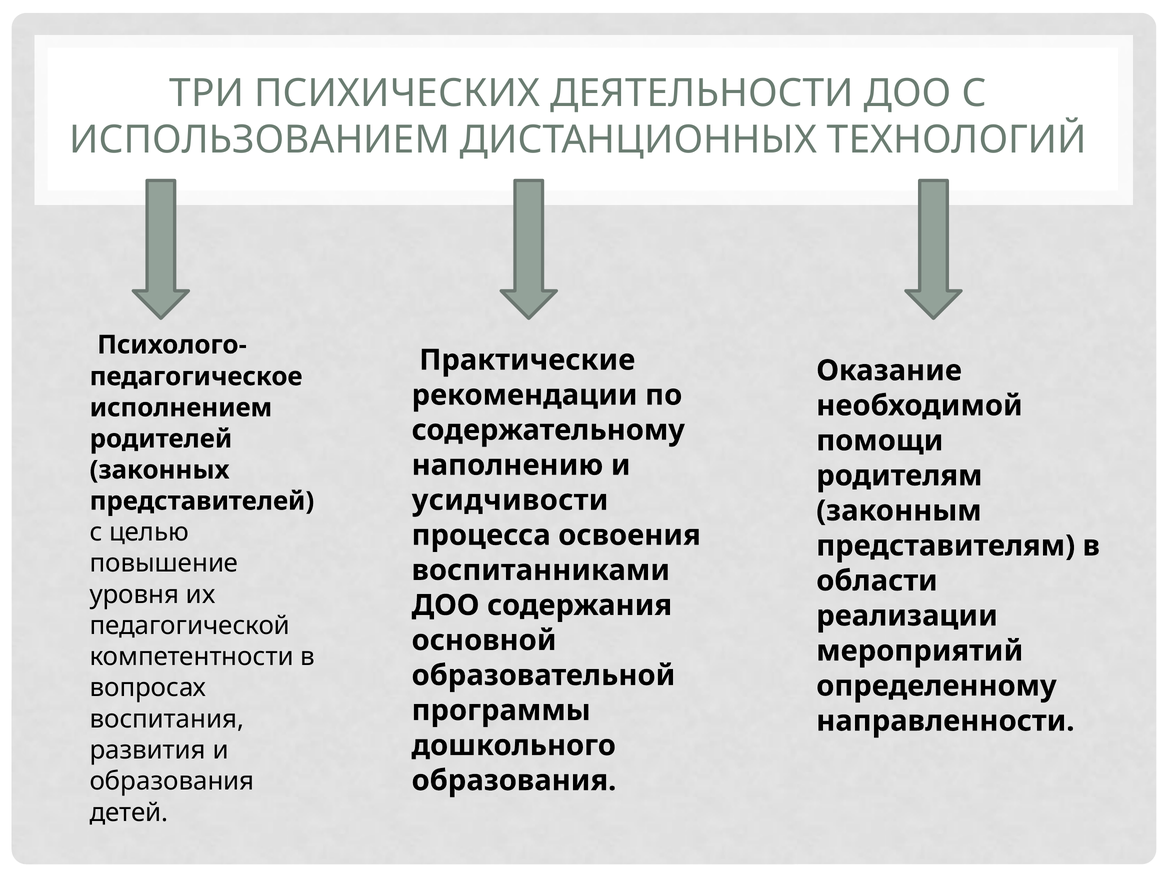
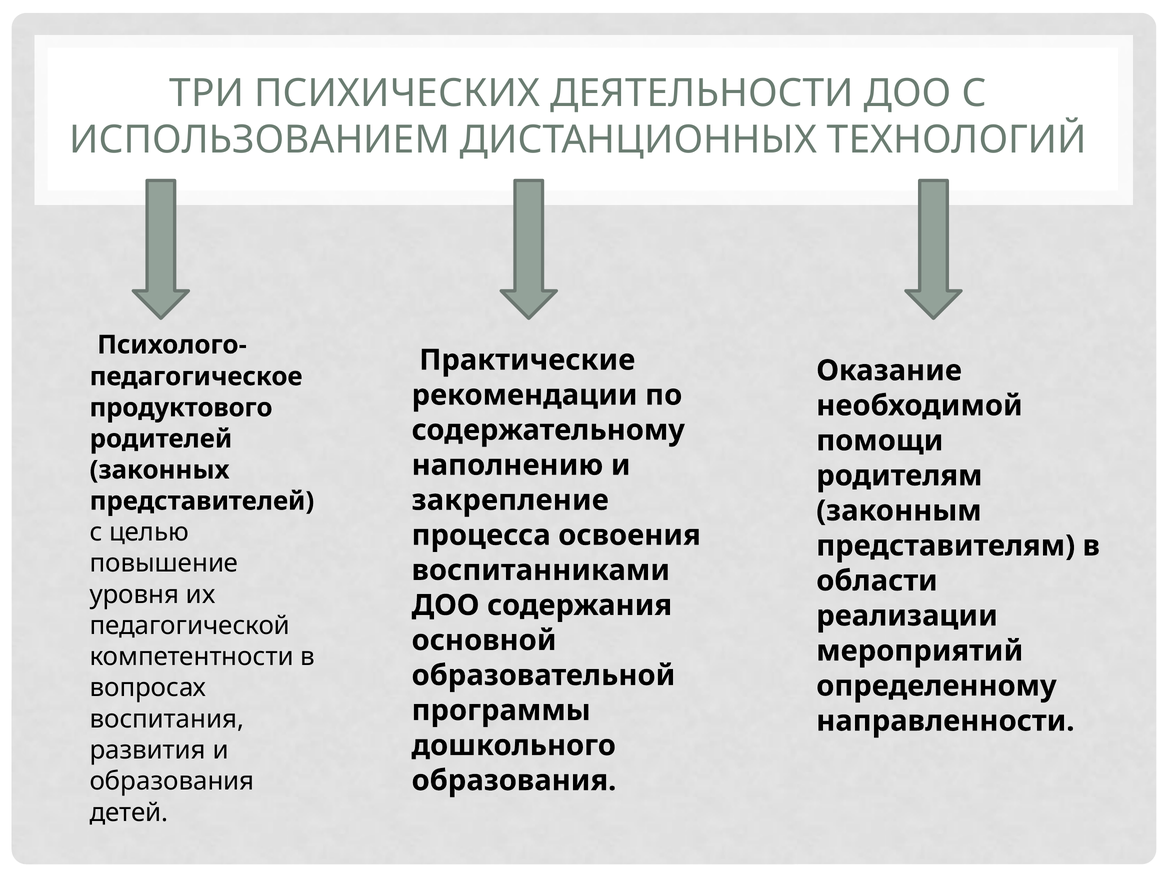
исполнением: исполнением -> продуктового (181, 408)
усидчивости: усидчивости -> закрепление (510, 500)
